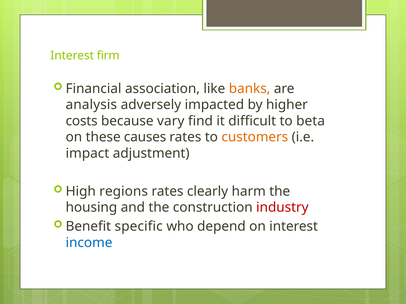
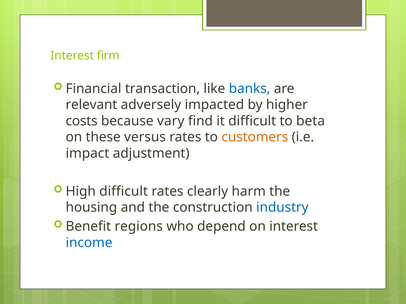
association: association -> transaction (163, 89)
banks colour: orange -> blue (250, 89)
analysis: analysis -> relevant (91, 105)
causes: causes -> versus (145, 137)
High regions: regions -> difficult (124, 192)
industry colour: red -> blue (282, 208)
specific: specific -> regions (139, 227)
